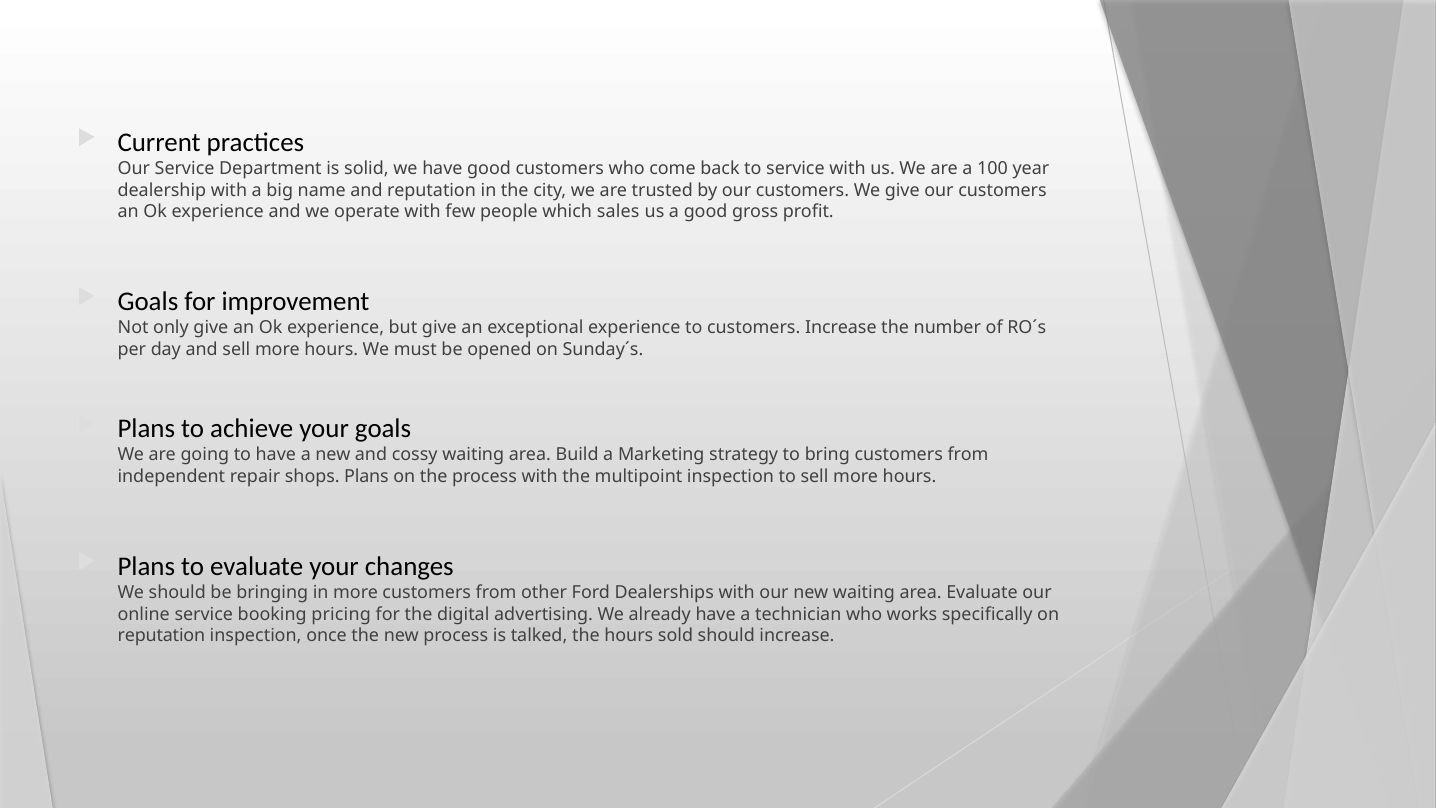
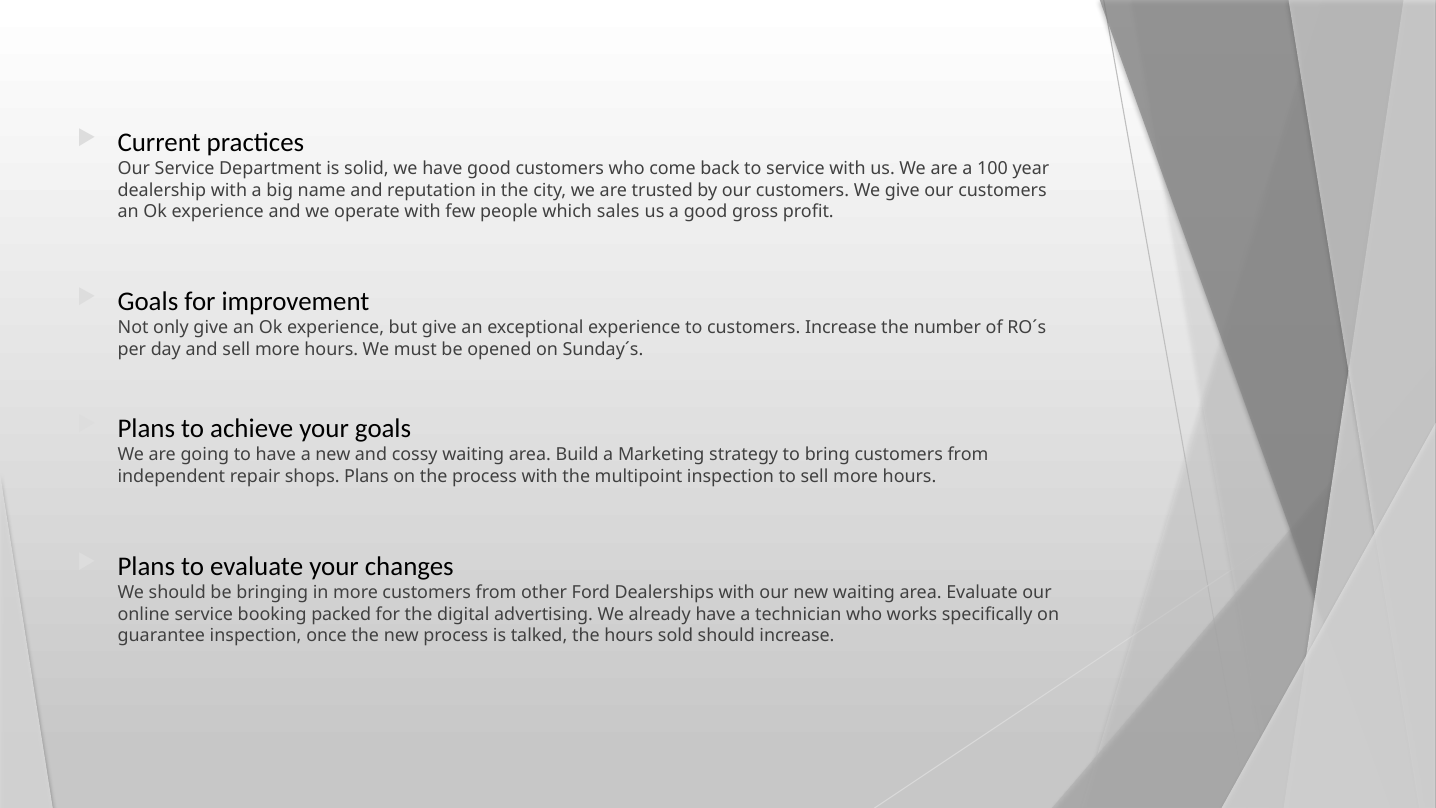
pricing: pricing -> packed (341, 614)
reputation: reputation -> guarantee (161, 636)
